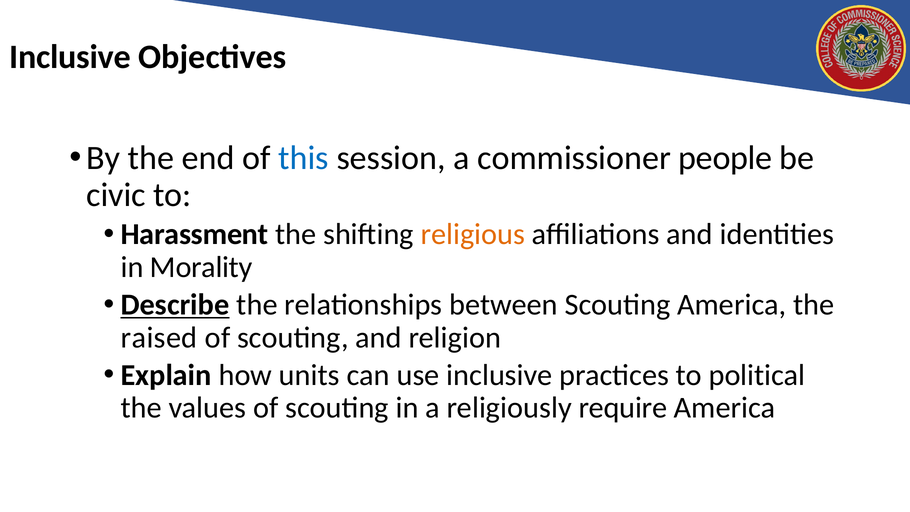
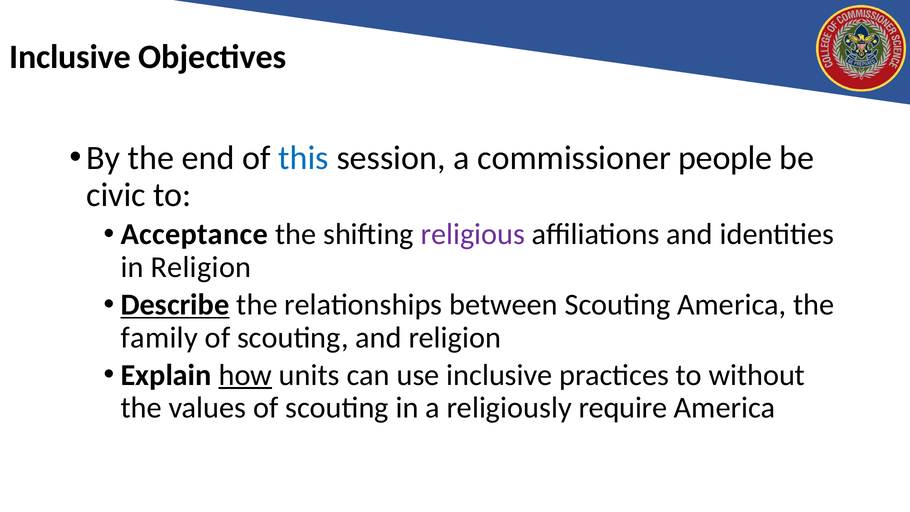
Harassment: Harassment -> Acceptance (194, 234)
religious colour: orange -> purple (473, 234)
in Morality: Morality -> Religion (201, 267)
raised: raised -> family (159, 337)
how underline: none -> present (245, 375)
political: political -> without (757, 375)
